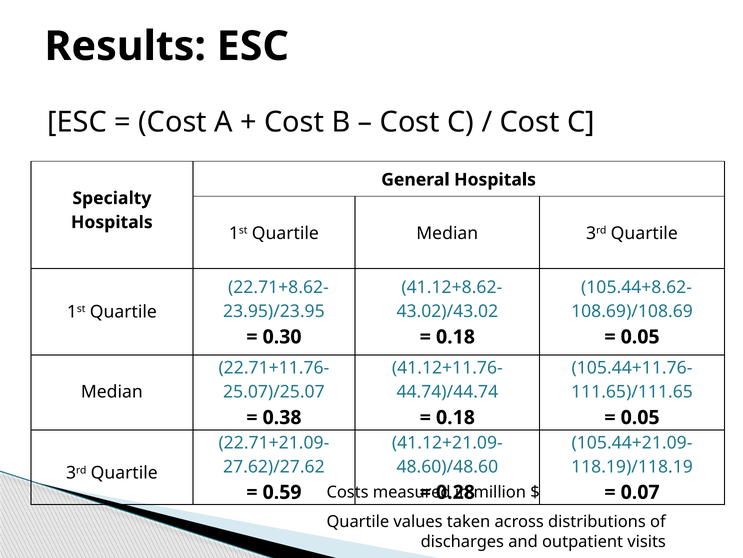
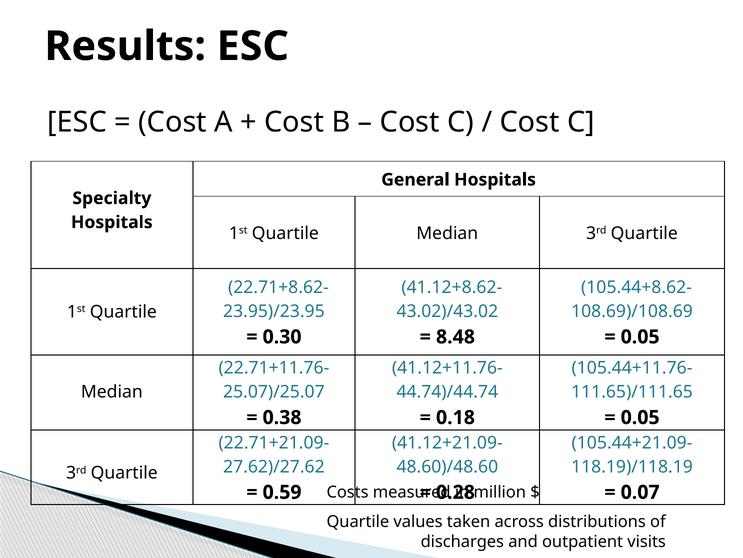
0.18: 0.18 -> 8.48 (455, 336)
